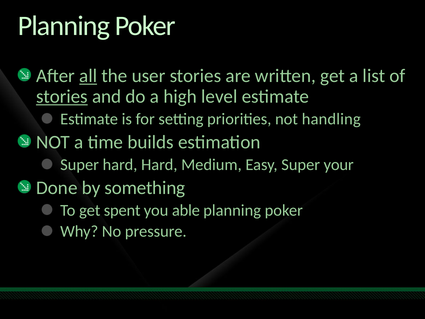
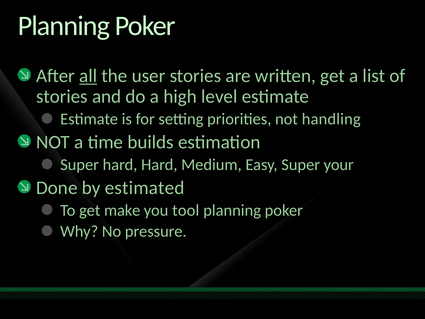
stories underline: present -> none (62, 97)
something: something -> estimated (145, 188)
spent: spent -> make (122, 210)
able: able -> tool (186, 210)
